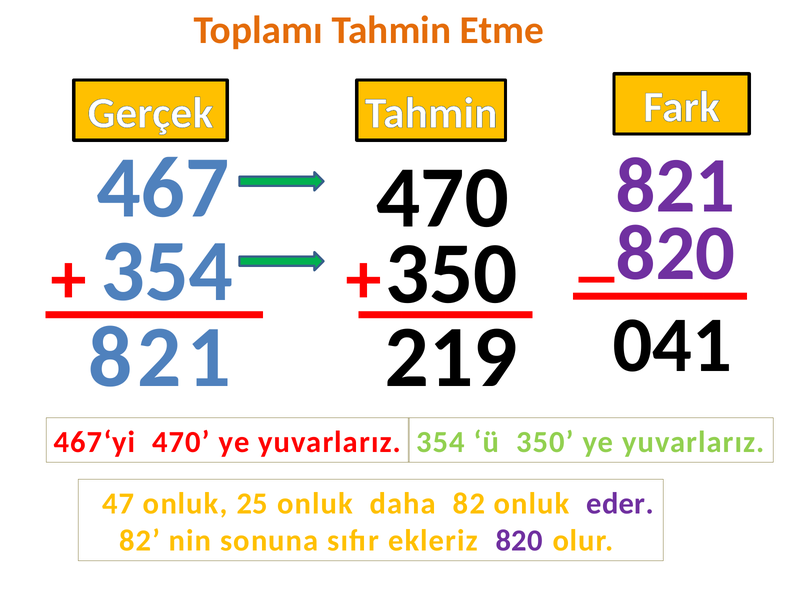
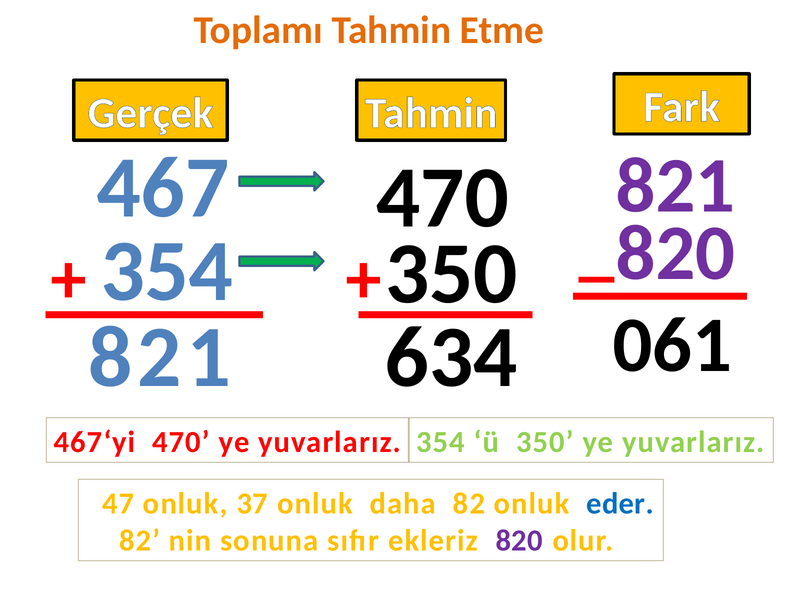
219: 219 -> 634 (451, 357)
041: 041 -> 061 (672, 345)
25: 25 -> 37 (252, 503)
eder colour: purple -> blue (620, 503)
